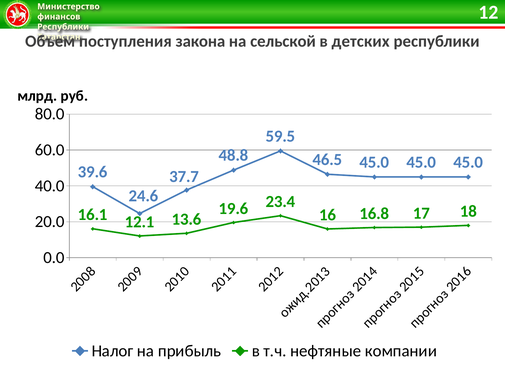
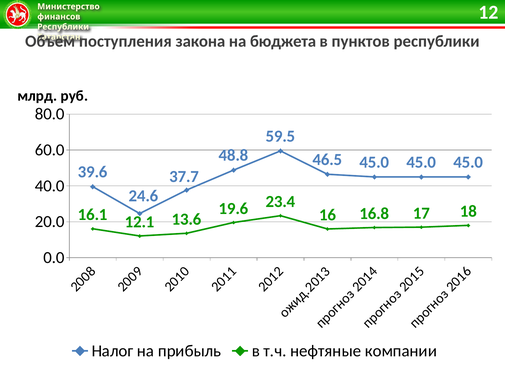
сельской: сельской -> бюджета (283, 41)
детских: детских -> пунктов (361, 41)
